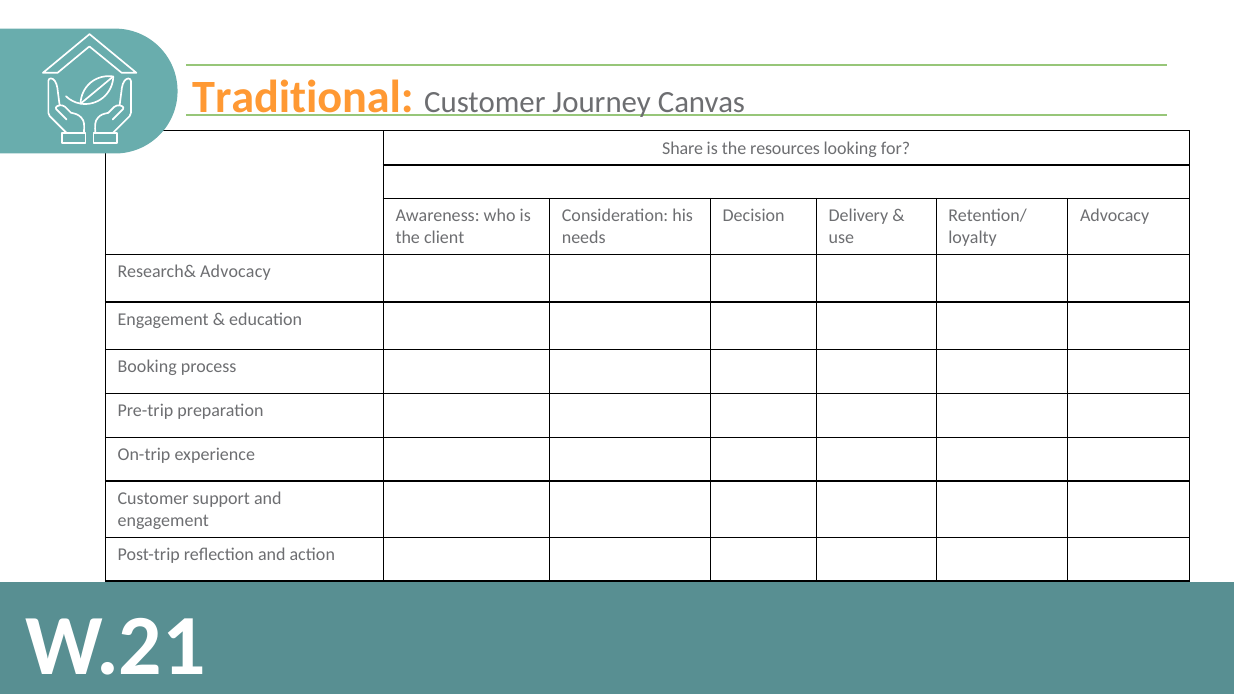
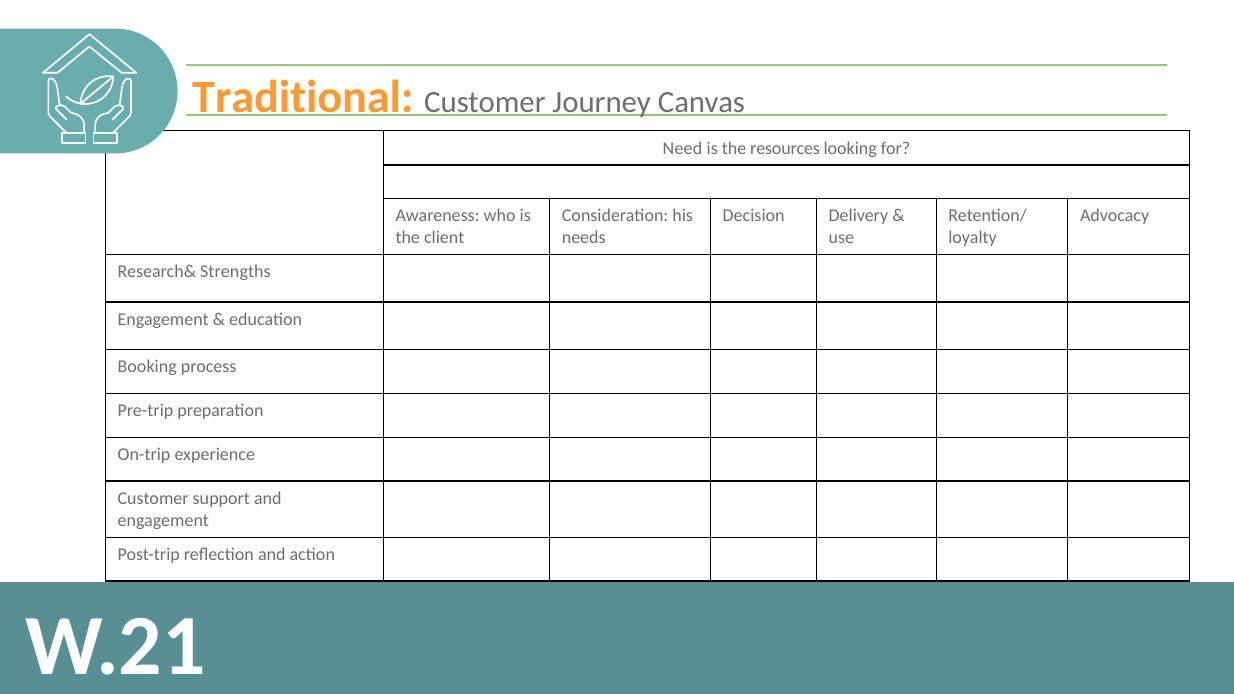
Share: Share -> Need (682, 148)
Research& Advocacy: Advocacy -> Strengths (235, 272)
